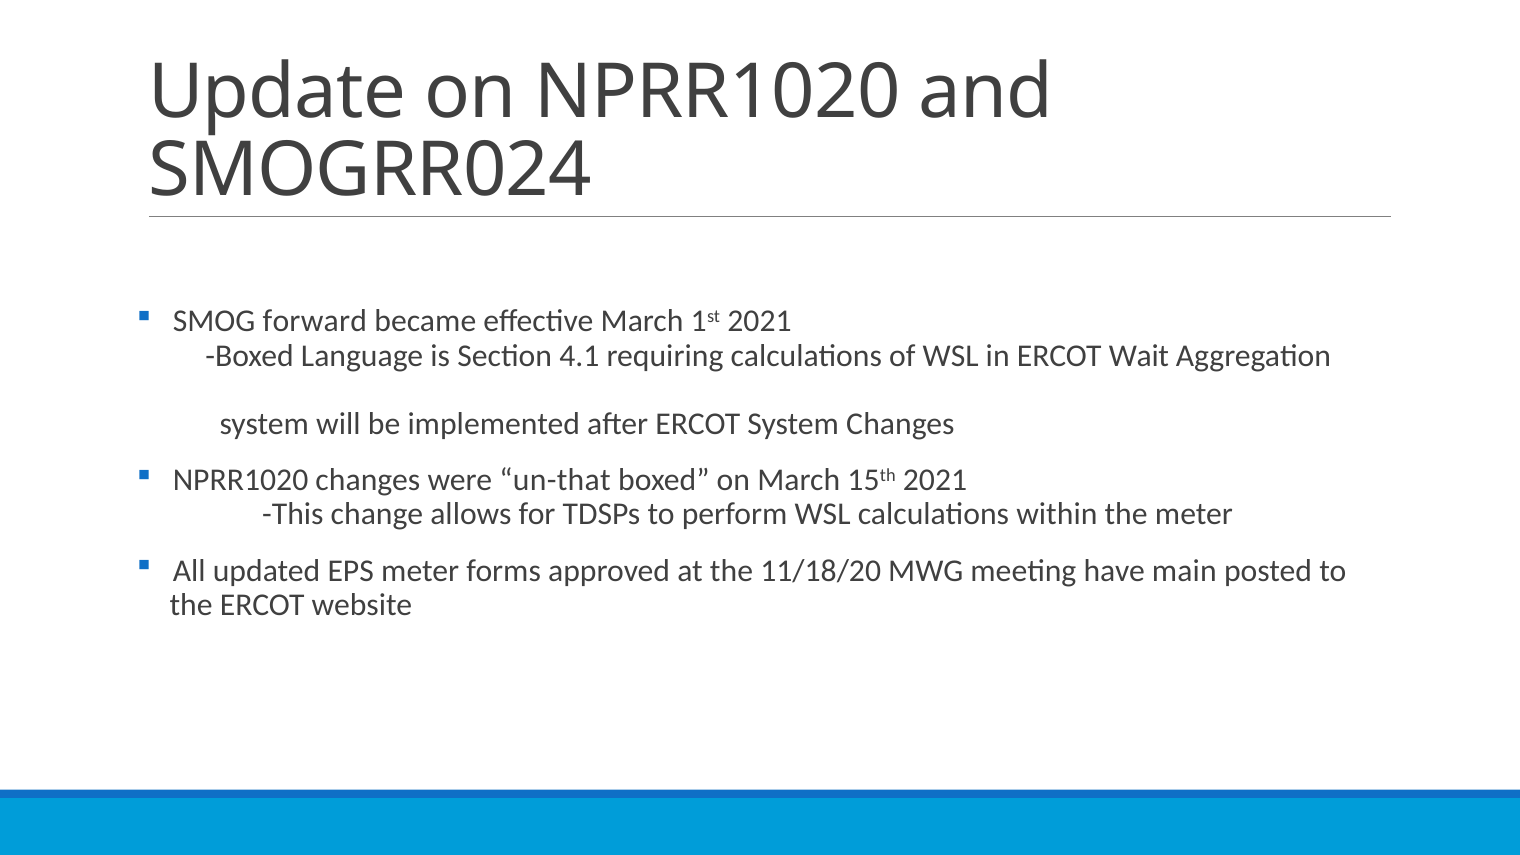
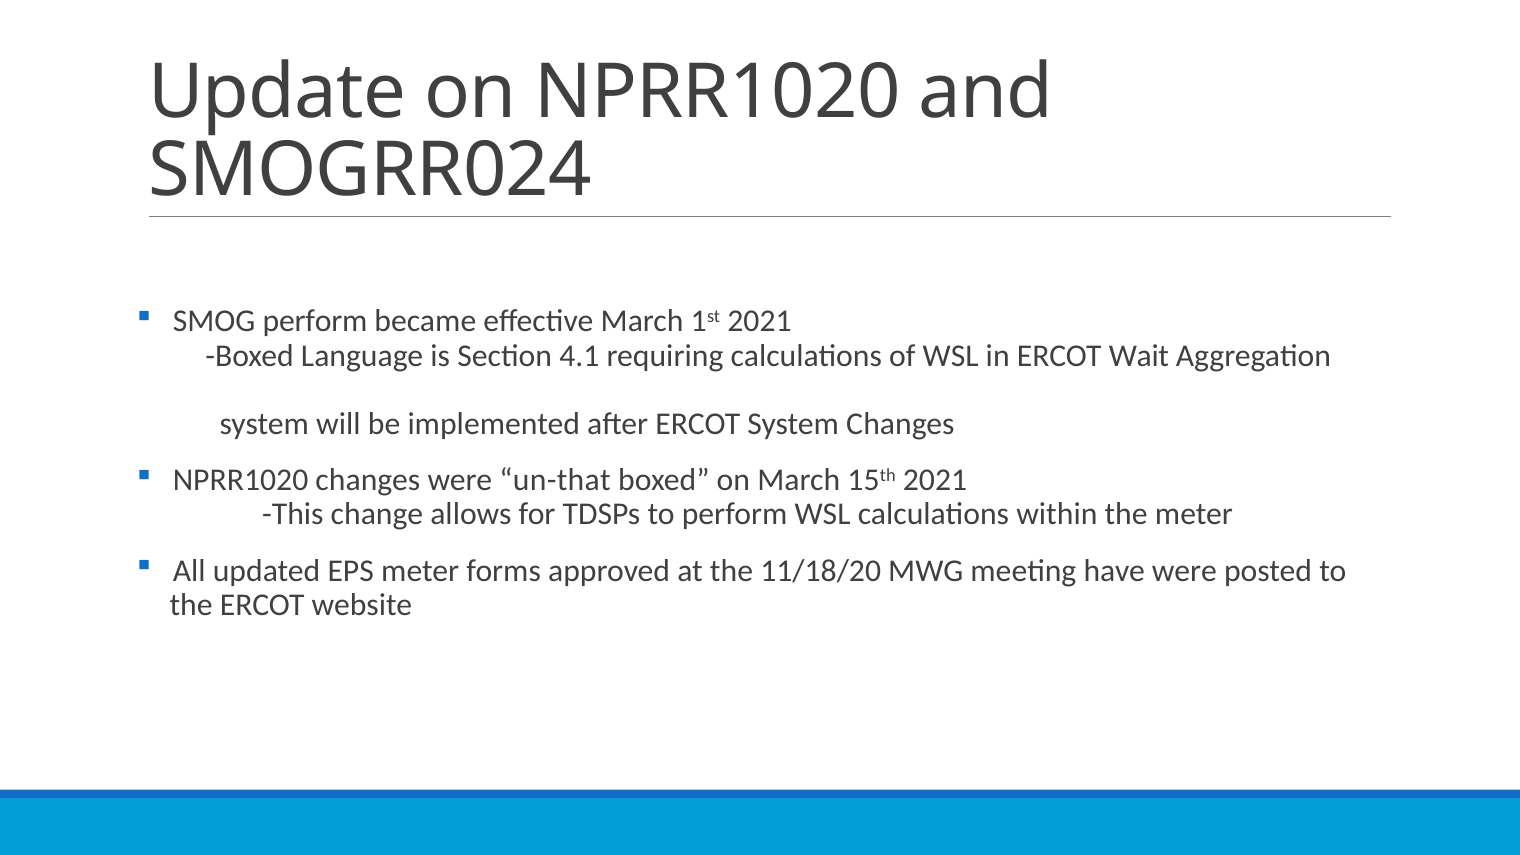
SMOG forward: forward -> perform (315, 321)
have main: main -> were (1184, 571)
